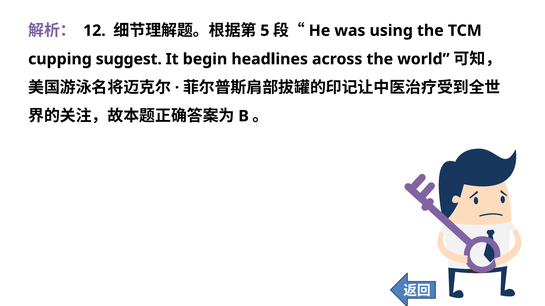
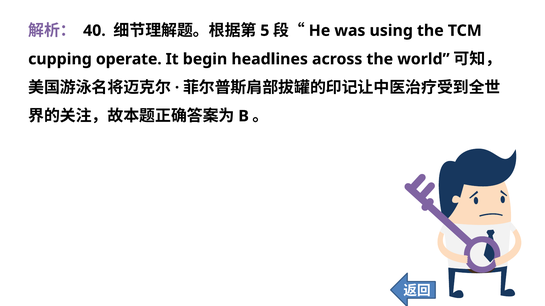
12: 12 -> 40 (94, 31)
suggest: suggest -> operate (129, 59)
